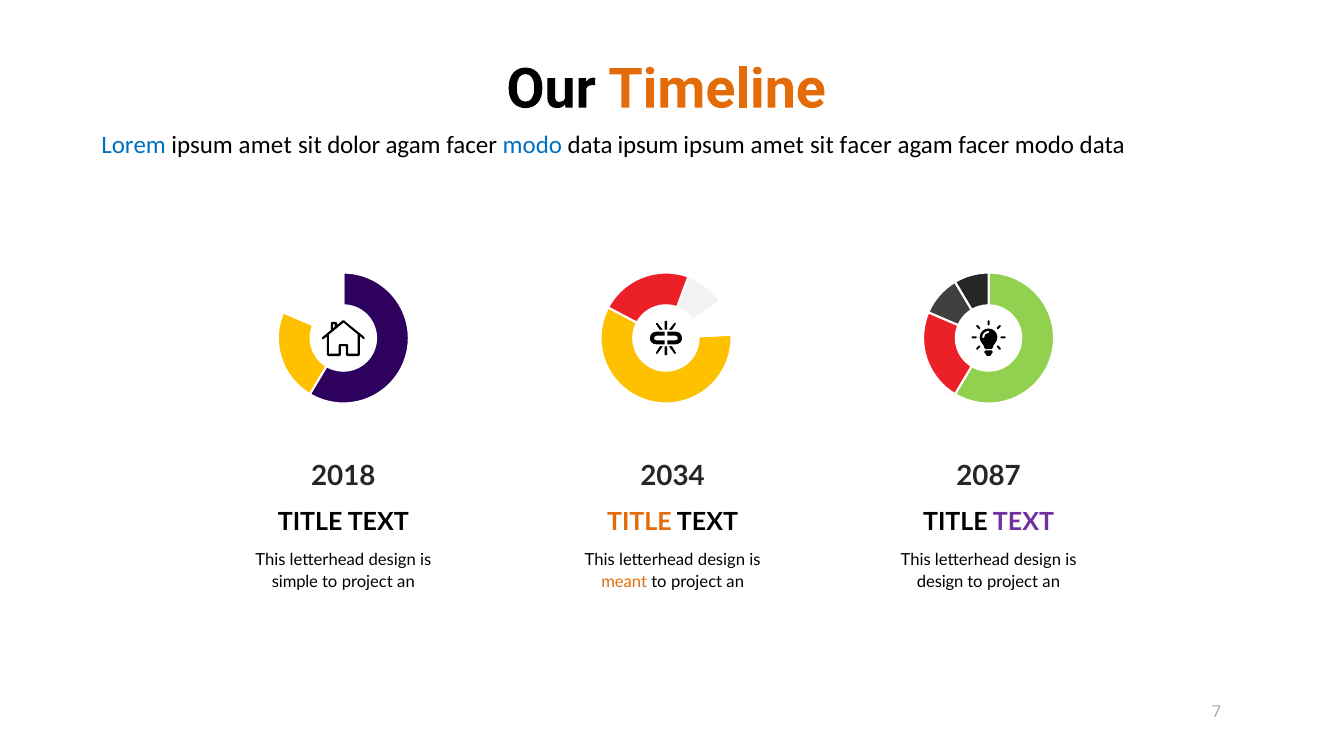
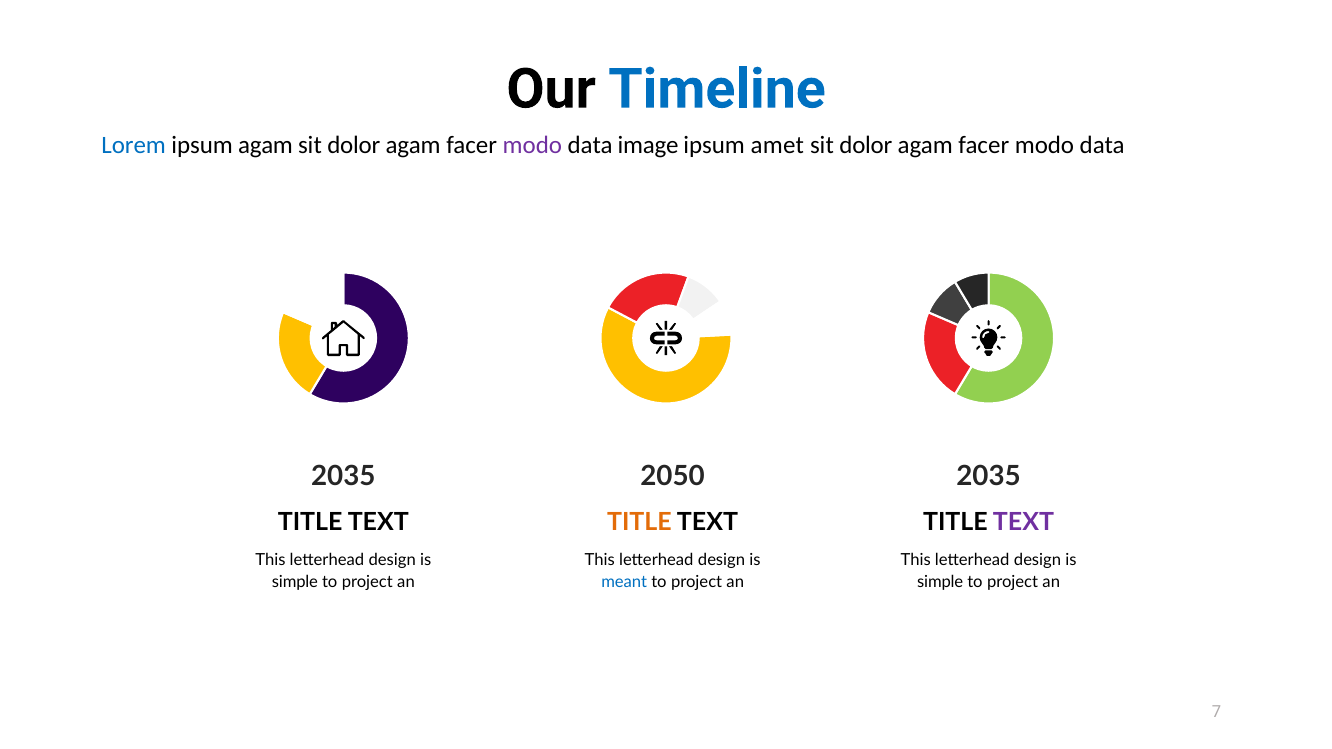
Timeline colour: orange -> blue (717, 89)
amet: amet -> agam (265, 146)
modo colour: blue -> purple (532, 146)
data ipsum: ipsum -> image (648, 146)
facer: facer -> dolor (866, 146)
2018: 2018 -> 2035 (343, 476)
2034: 2034 -> 2050 (673, 476)
2087: 2087 -> 2035 (989, 476)
meant colour: orange -> blue (624, 582)
design: design -> simple (940, 582)
